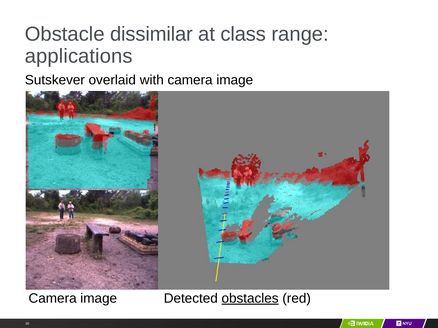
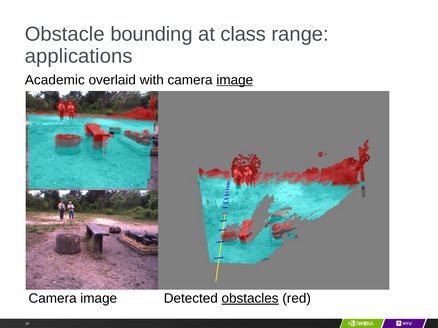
dissimilar: dissimilar -> bounding (152, 34)
Sutskever: Sutskever -> Academic (55, 80)
image underline: none -> present (235, 80)
